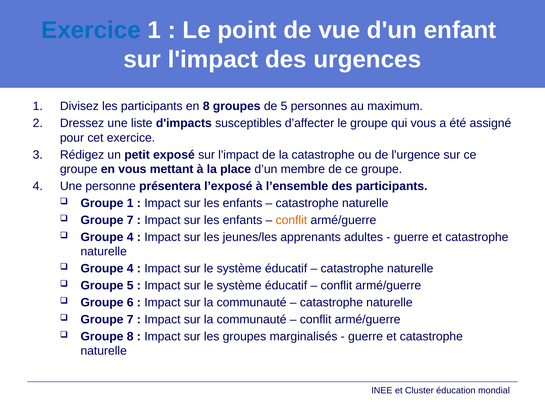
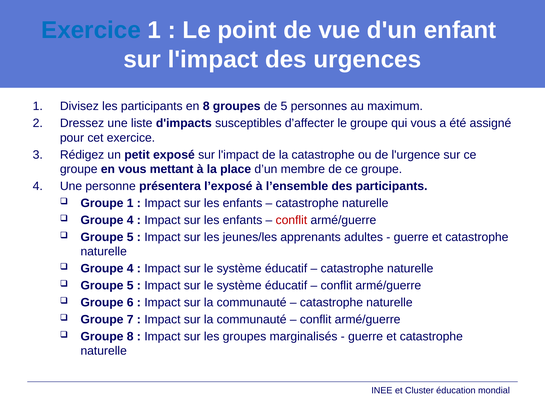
7: 7 -> 4 (130, 220)
conflit colour: orange -> red (291, 220)
4: 4 -> 5 (130, 237)
